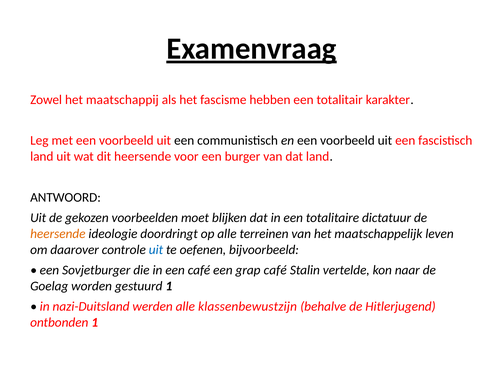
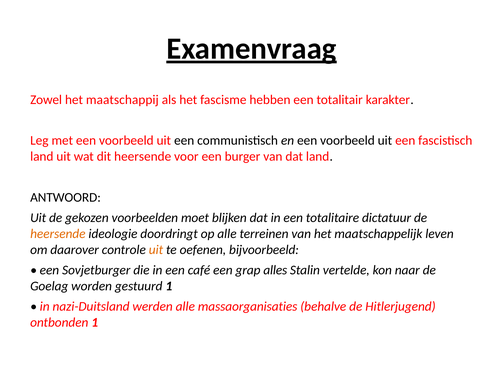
uit colour: blue -> orange (156, 249)
grap café: café -> alles (275, 270)
klassenbewustzijn: klassenbewustzijn -> massaorganisaties (248, 306)
